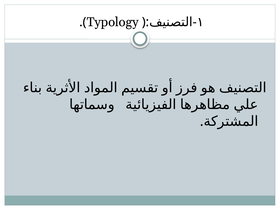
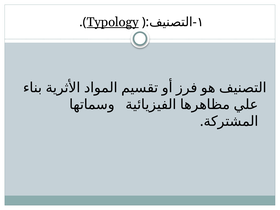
Typology underline: none -> present (113, 22)
